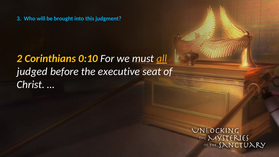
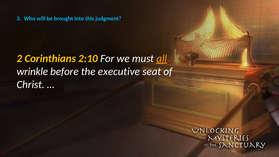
0:10: 0:10 -> 2:10 (88, 58)
judged: judged -> wrinkle (32, 71)
